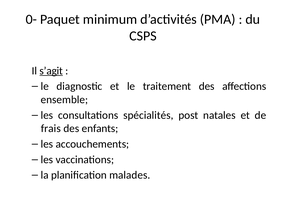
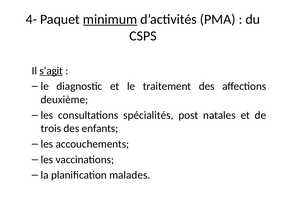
0-: 0- -> 4- (31, 19)
minimum underline: none -> present (110, 19)
ensemble: ensemble -> deuxième (64, 100)
frais: frais -> trois (51, 129)
